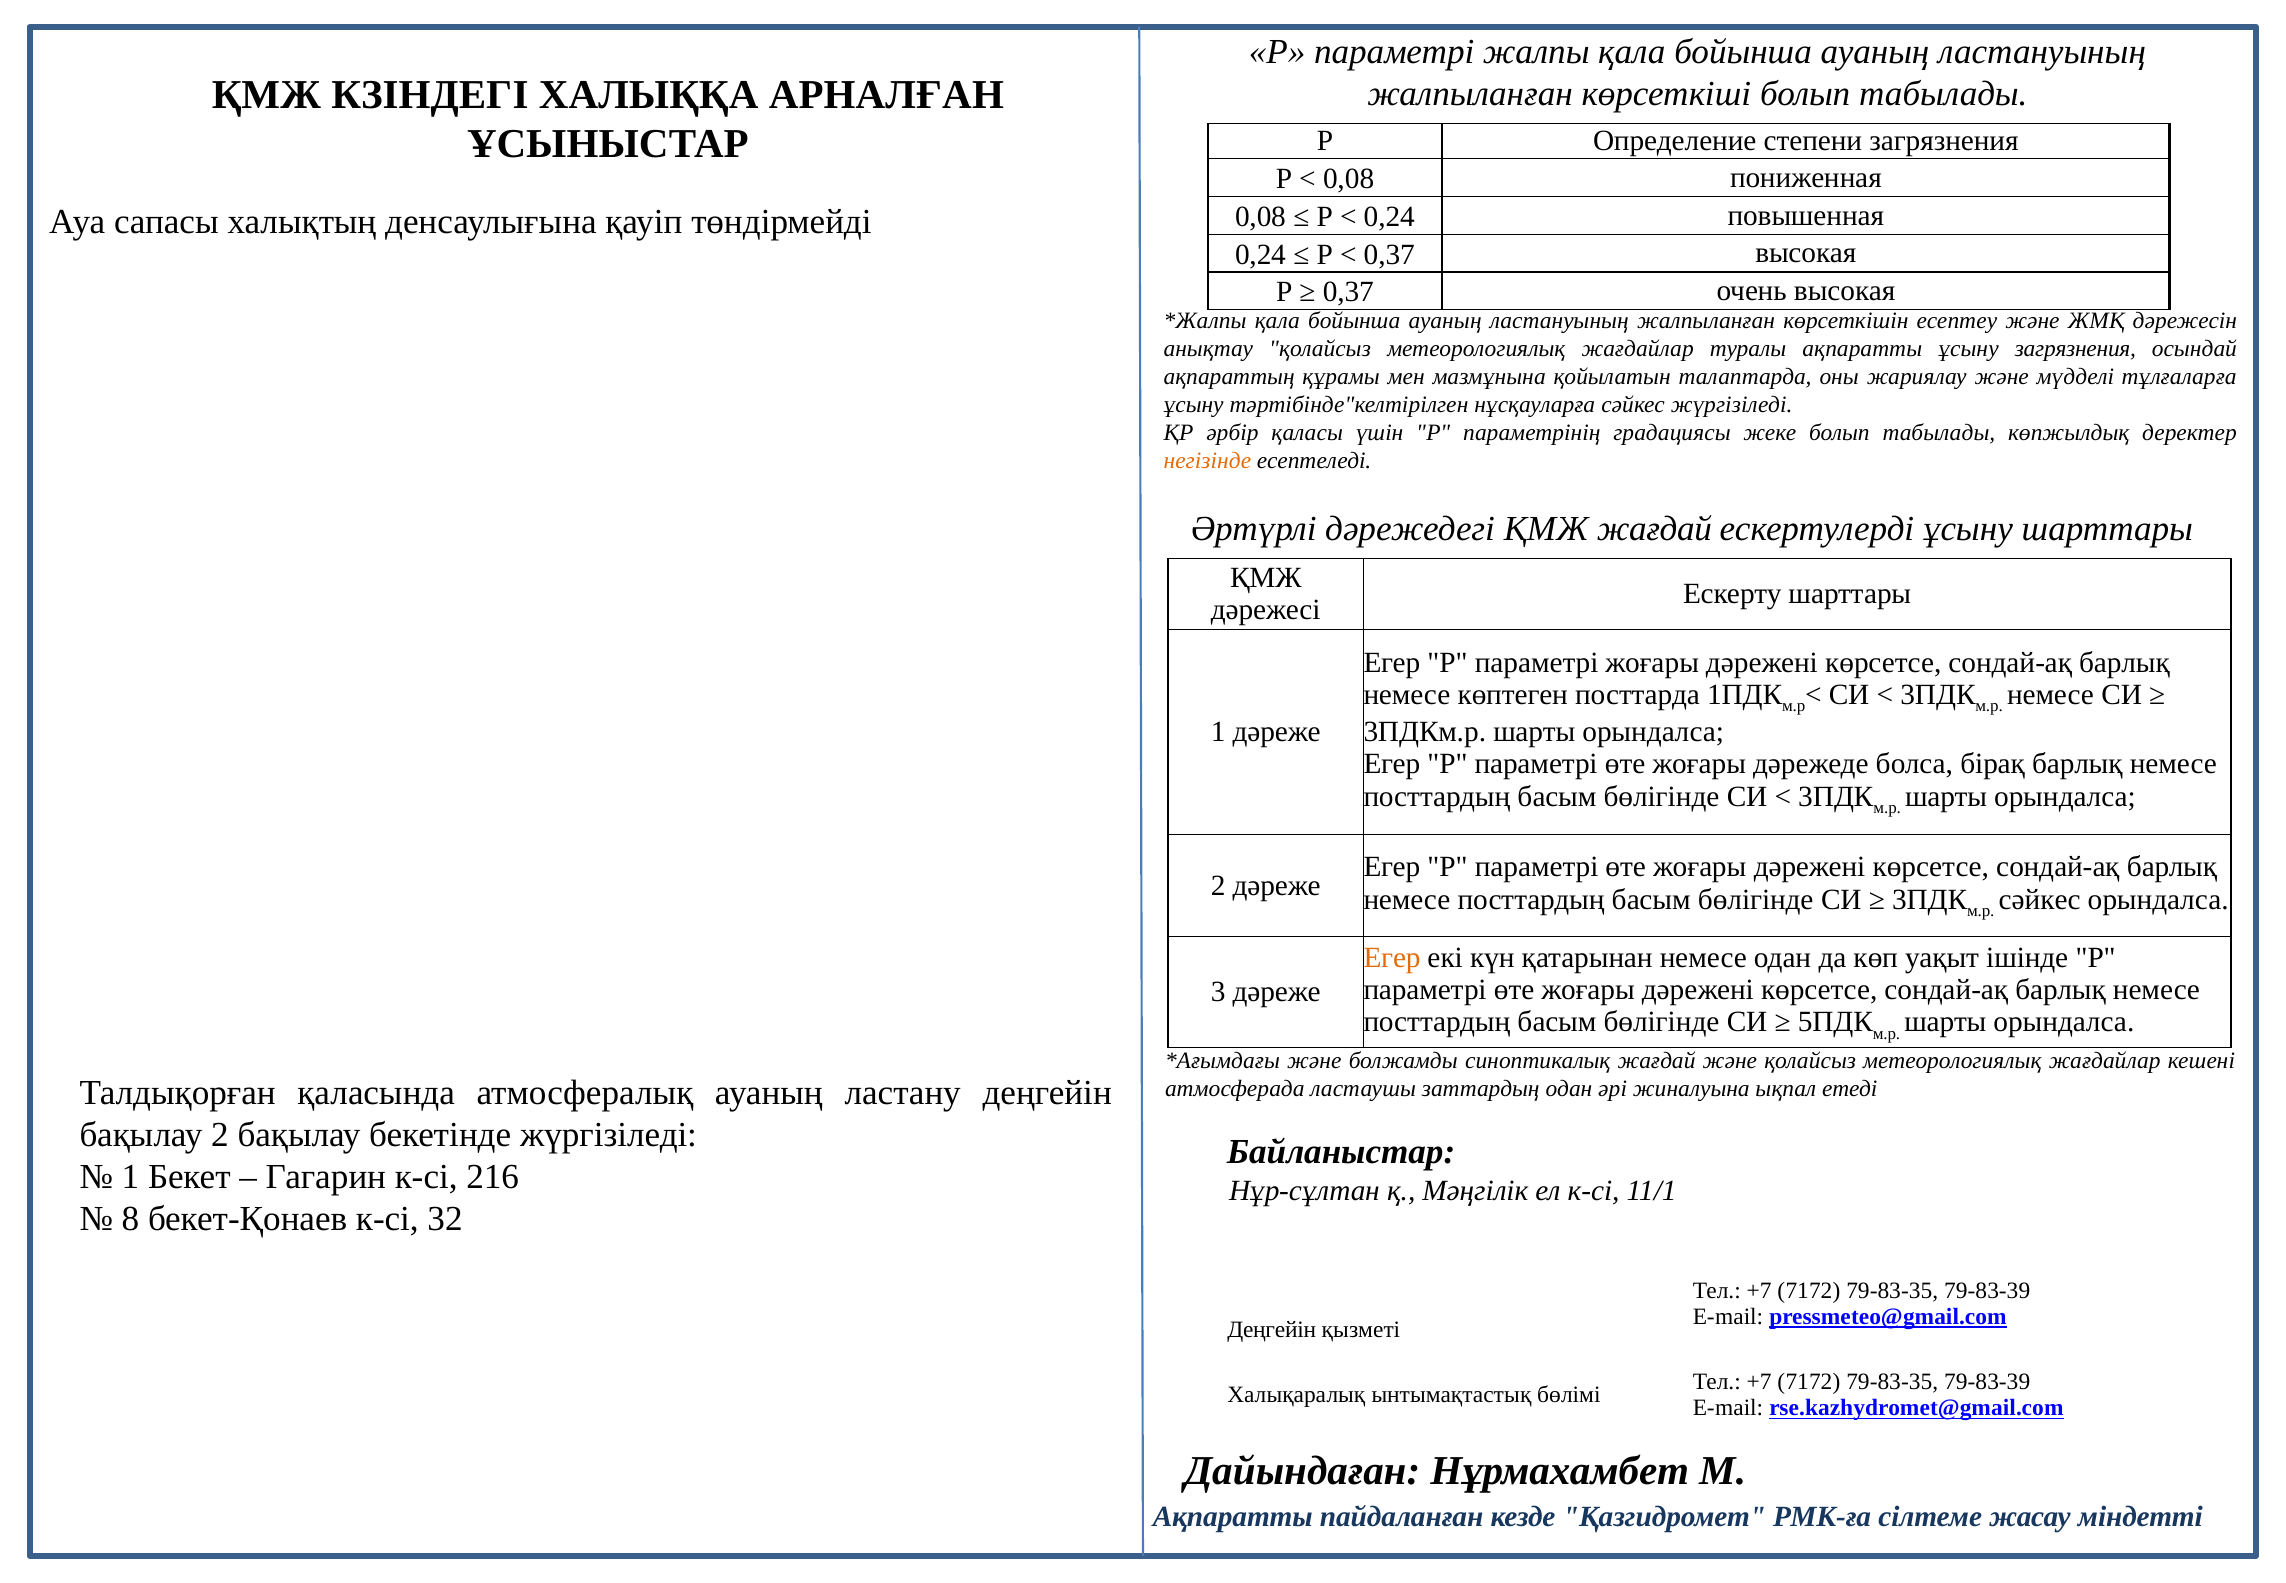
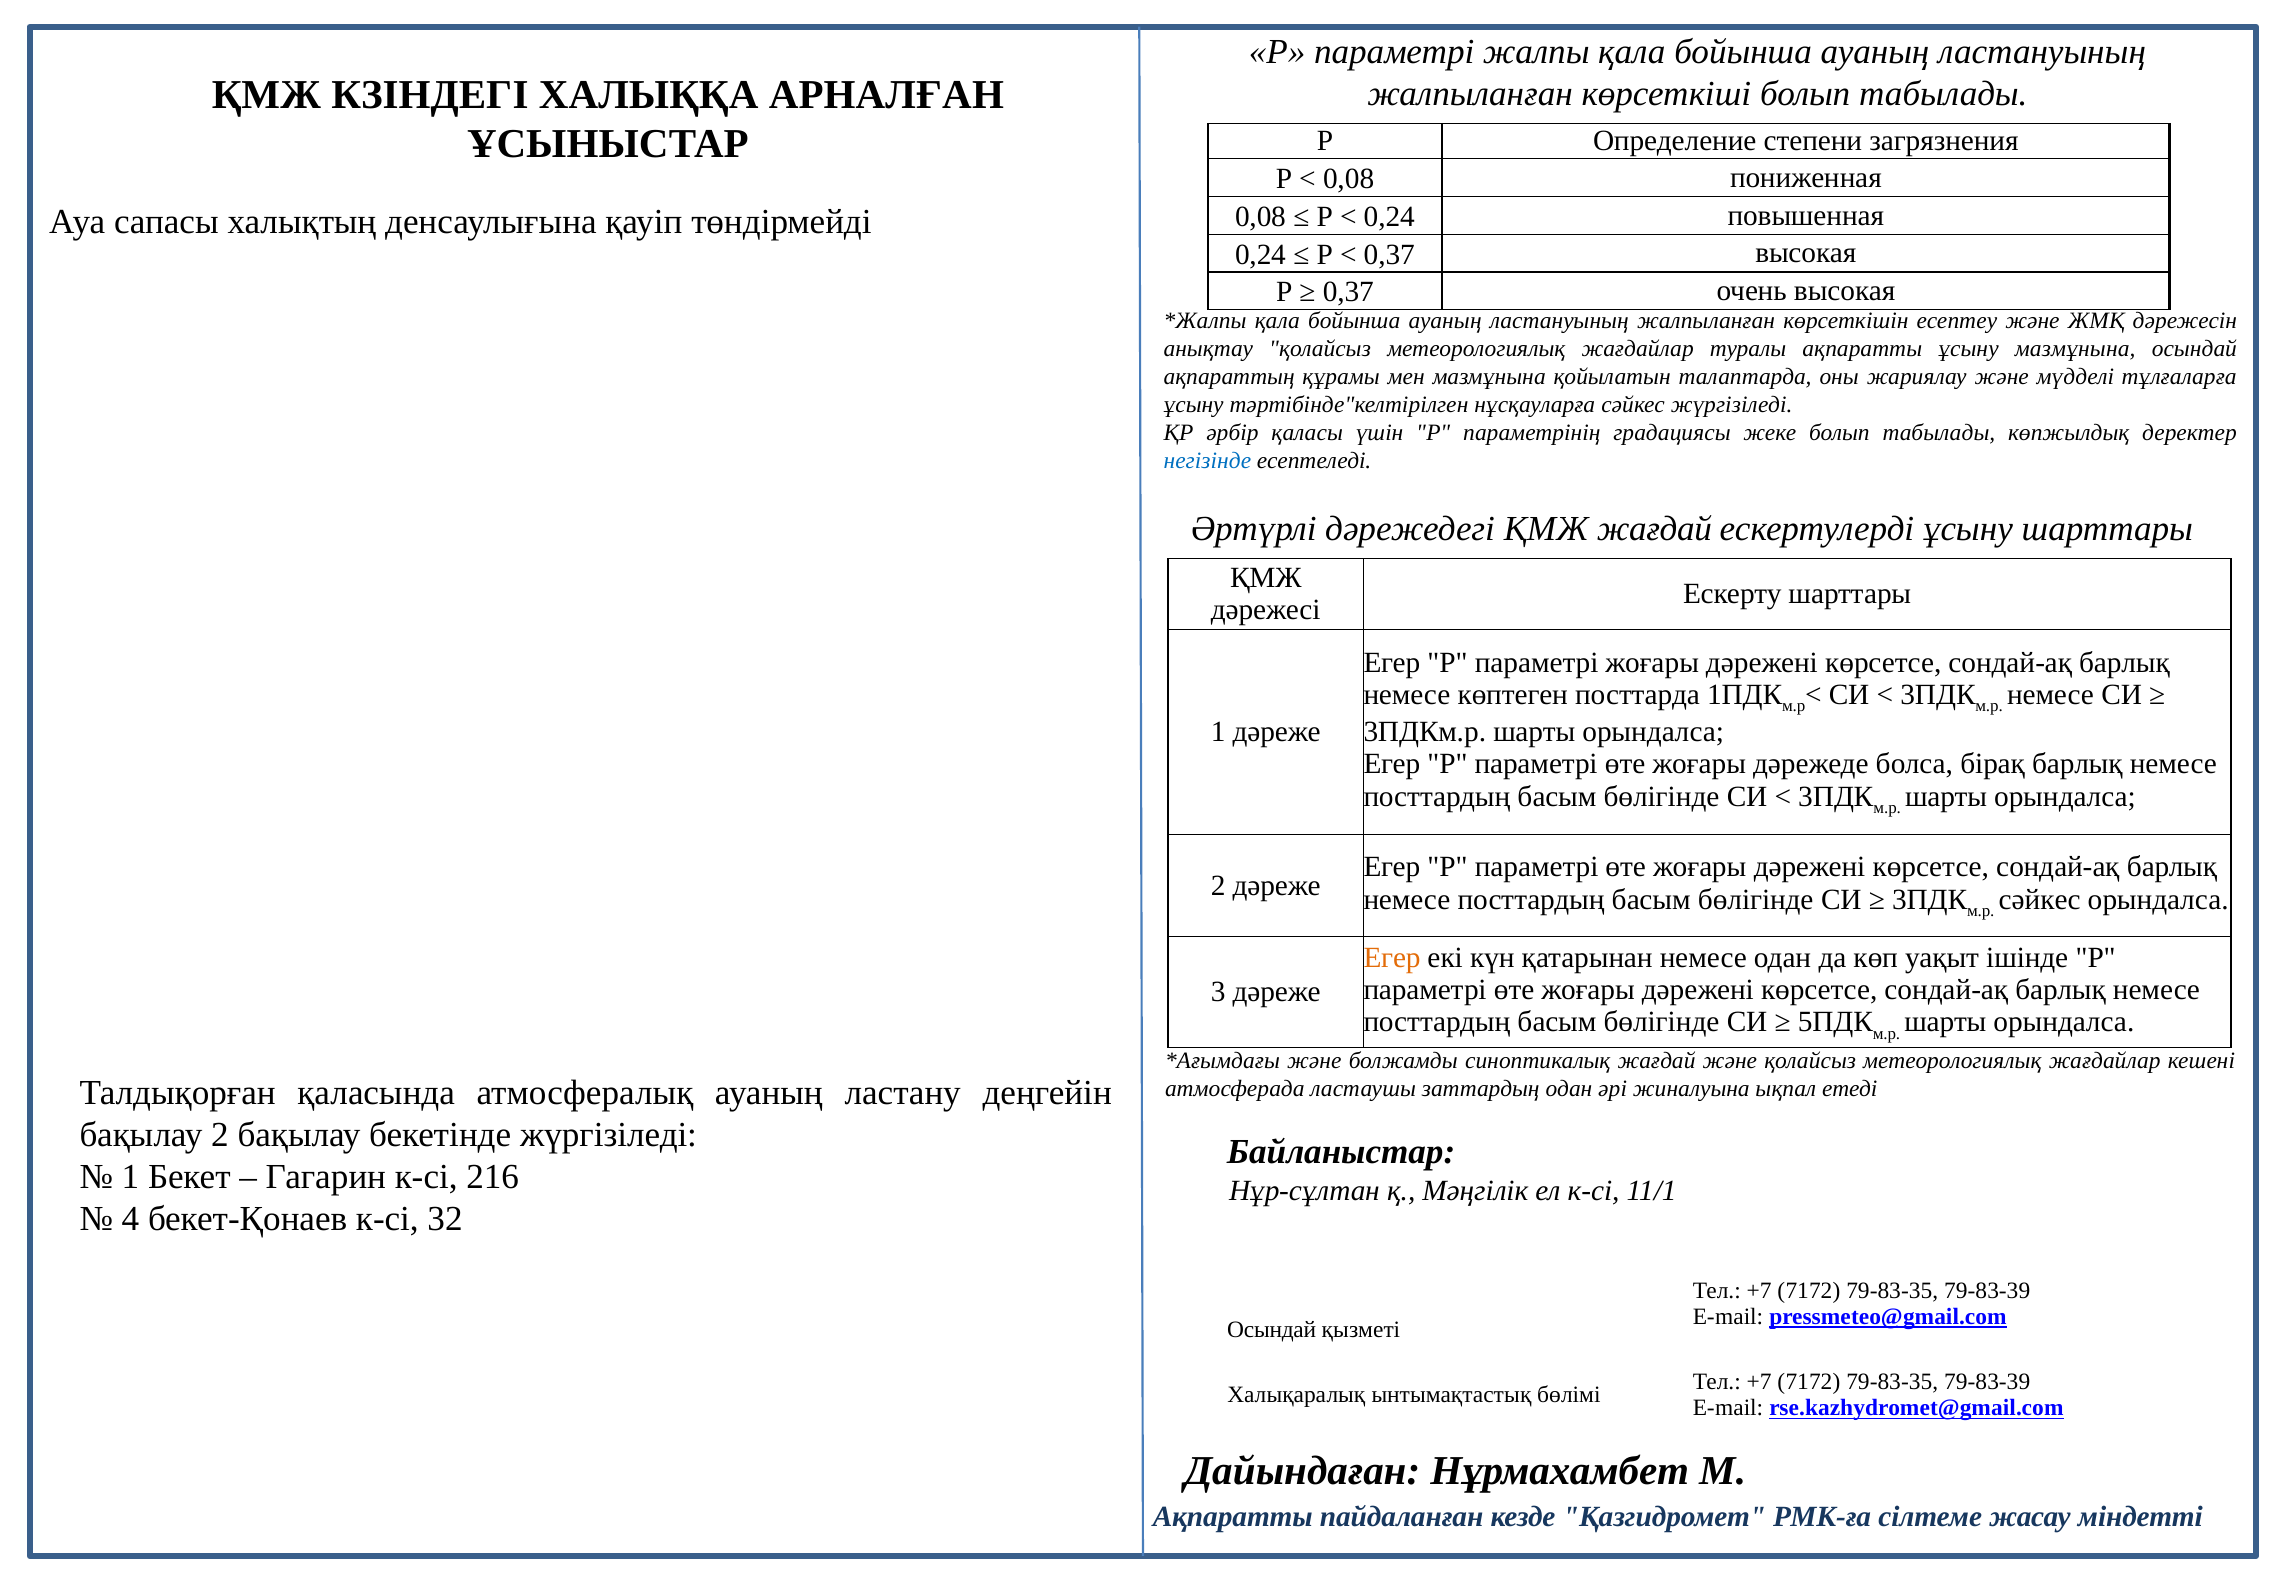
ұсыну загрязнения: загрязнения -> мазмұнына (2075, 349)
негізінде colour: orange -> blue (1207, 461)
8: 8 -> 4 (130, 1219)
Деңгейін: Деңгейін -> Осындай (1272, 1329)
